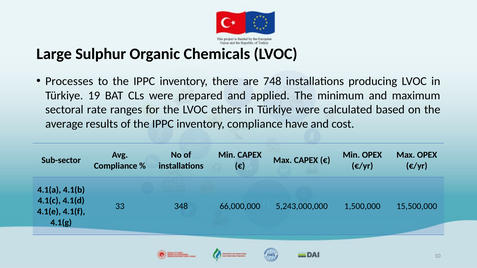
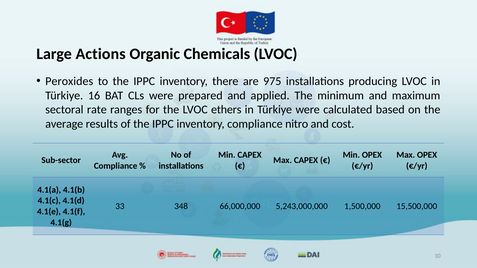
Sulphur: Sulphur -> Actions (101, 54)
Processes: Processes -> Peroxides (69, 81)
748: 748 -> 975 (272, 81)
19: 19 -> 16 (94, 96)
have: have -> nitro (297, 124)
